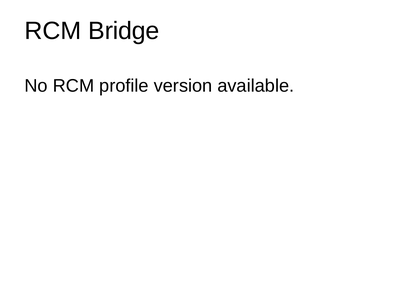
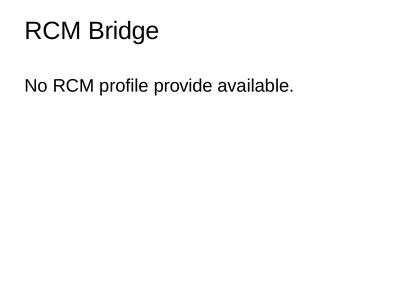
version: version -> provide (183, 86)
